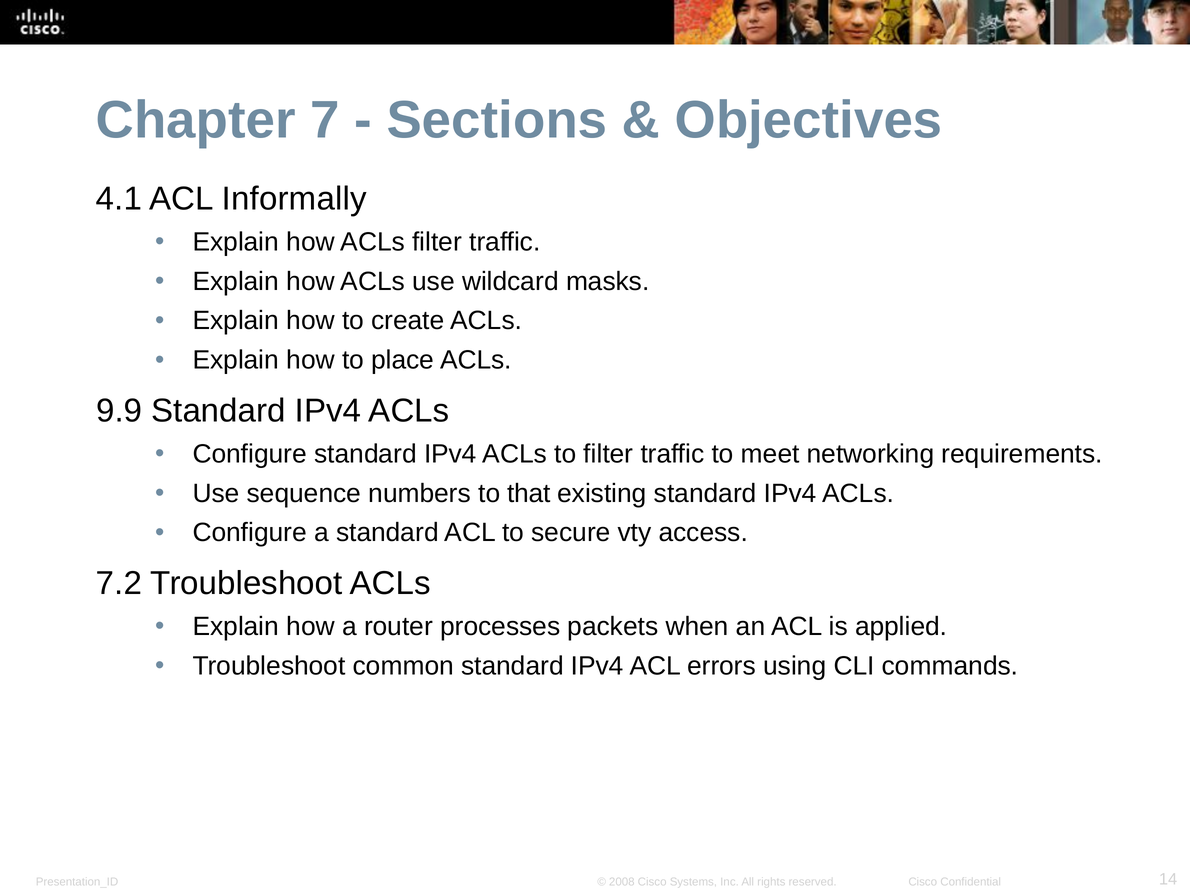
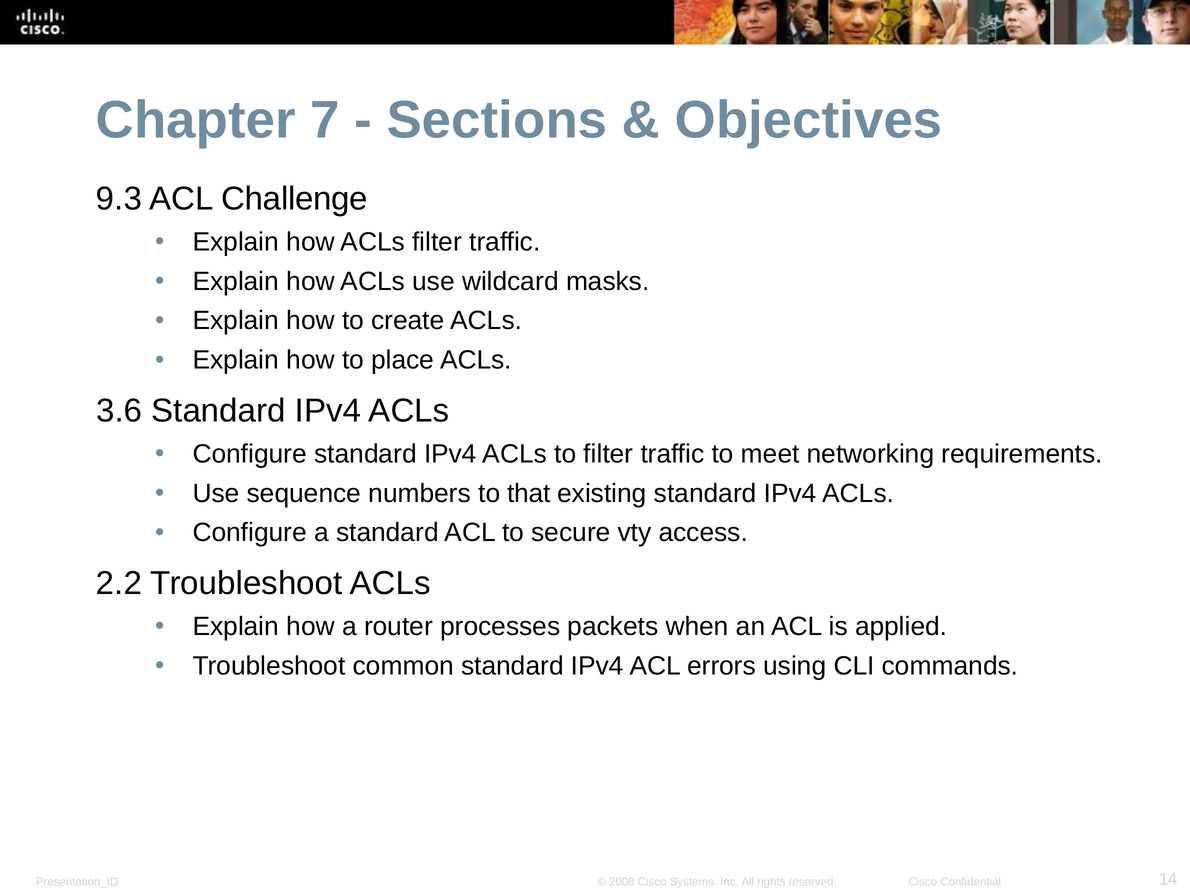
4.1: 4.1 -> 9.3 (119, 199)
Informally: Informally -> Challenge (294, 199)
9.9: 9.9 -> 3.6 (119, 411)
7.2: 7.2 -> 2.2 (119, 583)
